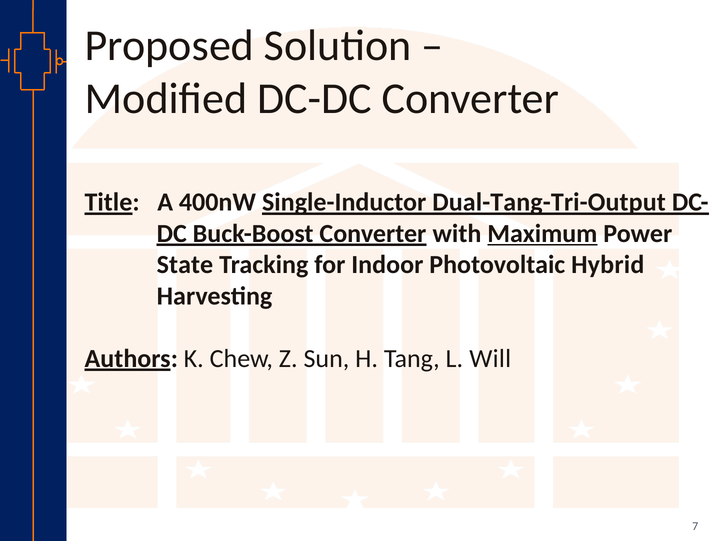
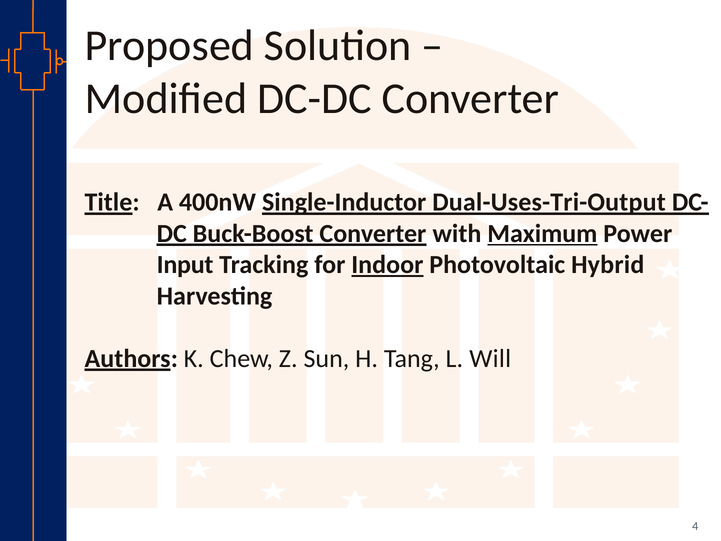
Dual-Tang-Tri-Output: Dual-Tang-Tri-Output -> Dual-Uses-Tri-Output (549, 202)
State: State -> Input (185, 265)
Indoor underline: none -> present (387, 265)
7: 7 -> 4 (695, 526)
